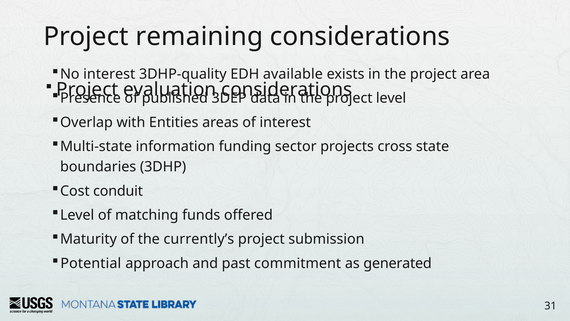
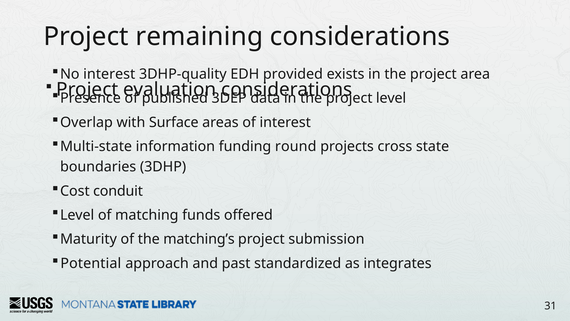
available: available -> provided (293, 74)
Entities: Entities -> Surface (174, 122)
sector: sector -> round (296, 146)
currently’s: currently’s -> matching’s (199, 239)
commitment: commitment -> standardized (298, 263)
generated: generated -> integrates (398, 263)
